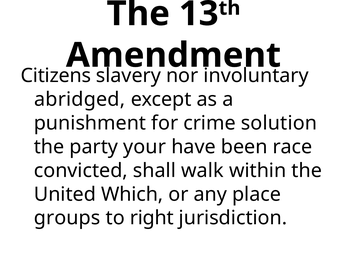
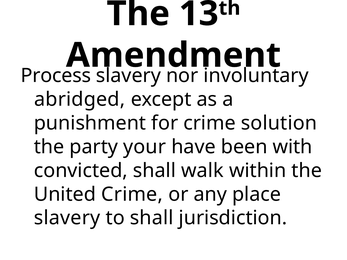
Citizens: Citizens -> Process (56, 76)
race: race -> with (292, 147)
United Which: Which -> Crime (132, 194)
groups: groups -> slavery (67, 218)
to right: right -> shall (152, 218)
